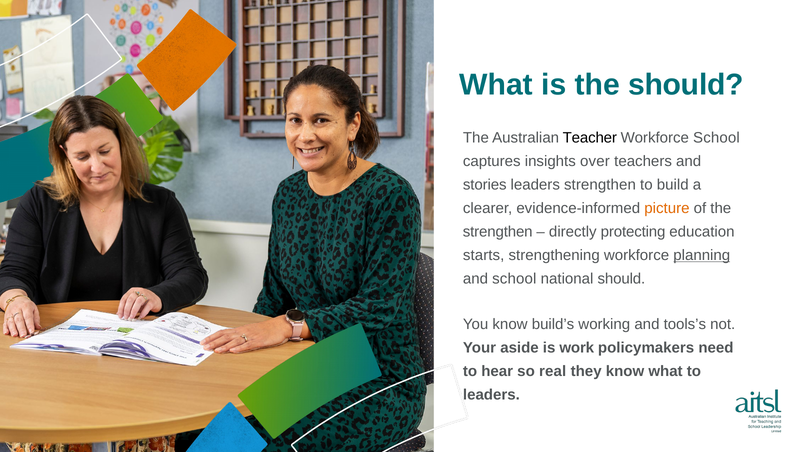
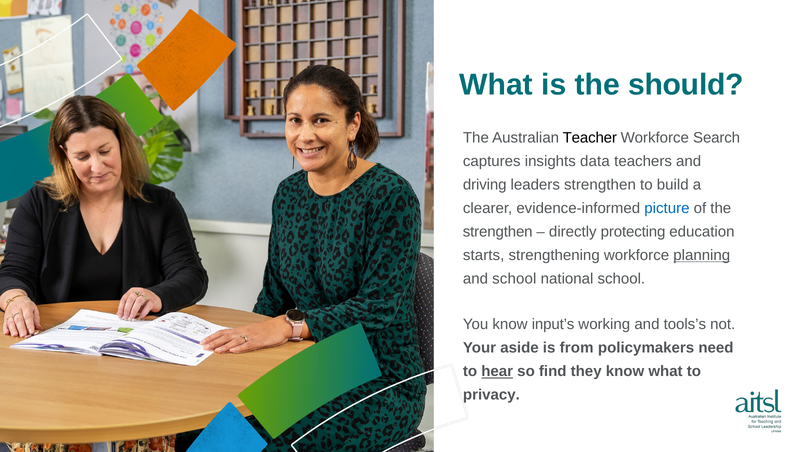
Workforce School: School -> Search (717, 138)
over: over -> data (595, 161)
stories: stories -> driving (485, 185)
picture colour: orange -> blue (667, 208)
national should: should -> school (621, 279)
build’s: build’s -> input’s (553, 324)
work: work -> from (577, 348)
hear underline: none -> present (497, 371)
real: real -> find (553, 371)
leaders: leaders -> privacy (491, 395)
